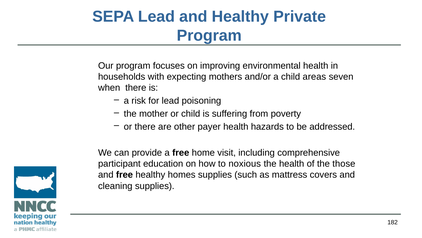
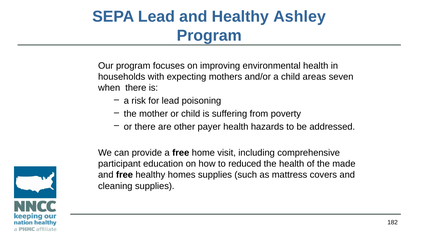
Private: Private -> Ashley (300, 17)
noxious: noxious -> reduced (245, 163)
those: those -> made (344, 163)
